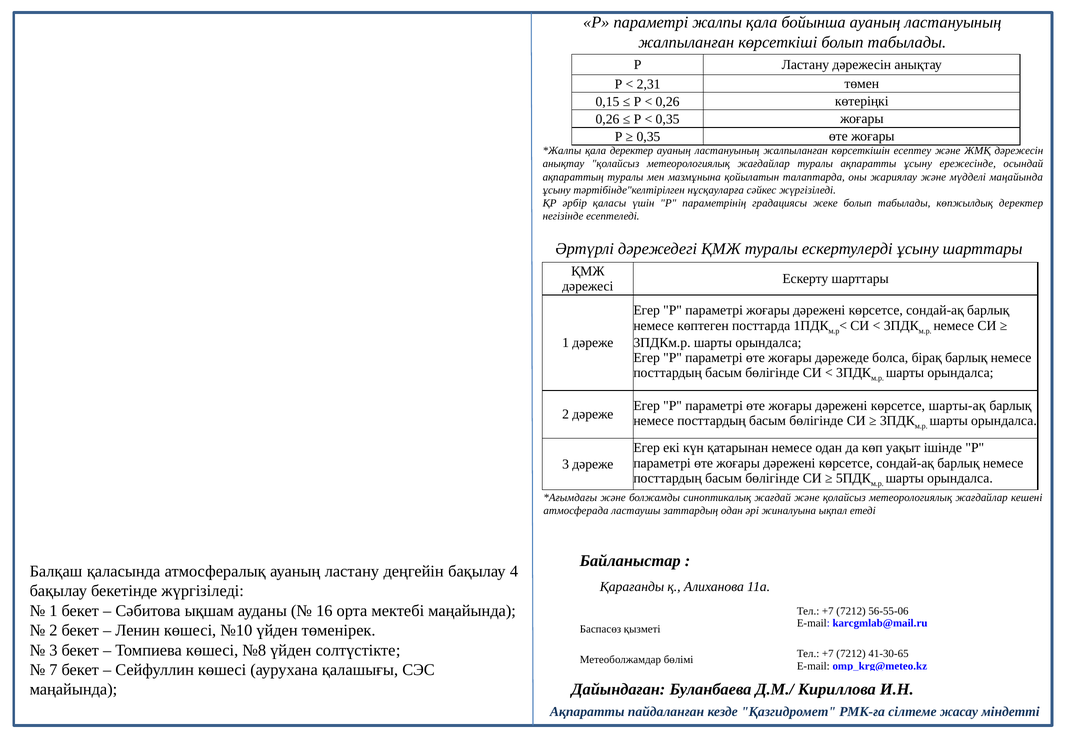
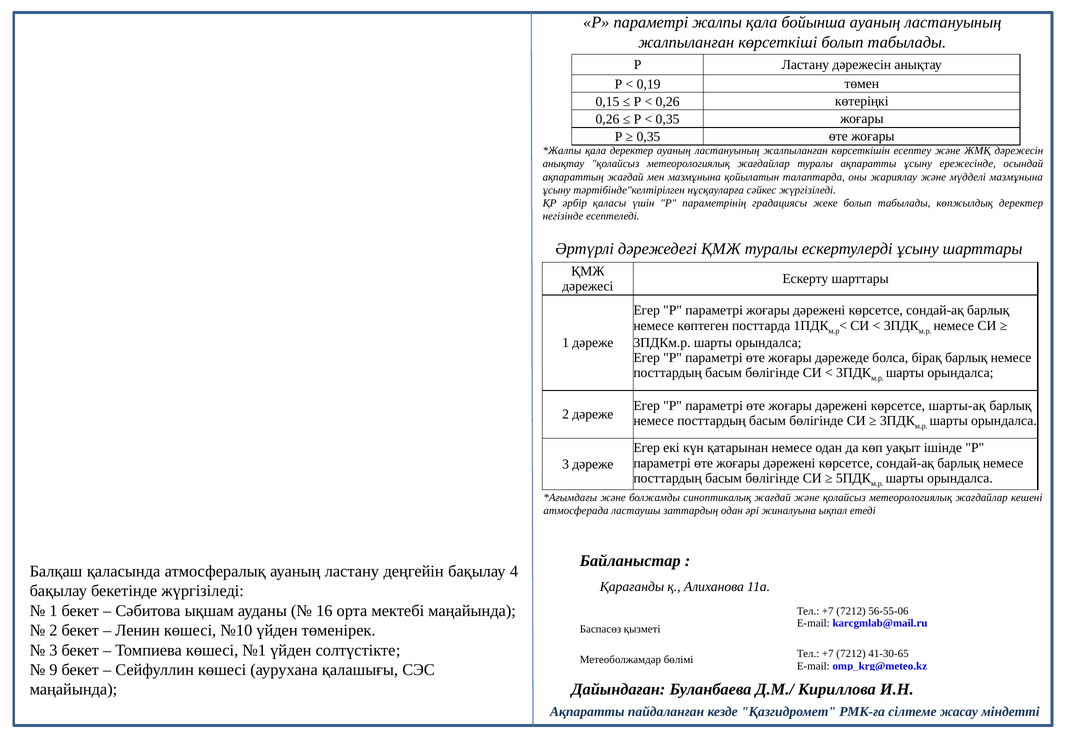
2,31: 2,31 -> 0,19 (649, 84)
ақпараттың туралы: туралы -> жағдай (625, 177)
мүдделі маңайында: маңайында -> мазмұнына (1016, 177)
№8: №8 -> №1 (254, 650)
7: 7 -> 9 (53, 670)
